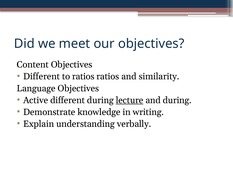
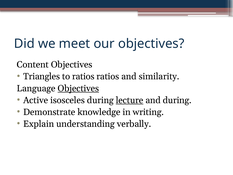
Different: Different -> Triangles (42, 76)
Objectives underline: none -> present (78, 88)
Active different: different -> isosceles (68, 100)
